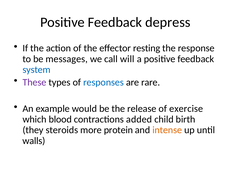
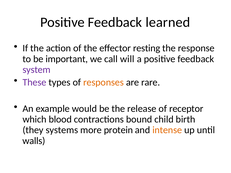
depress: depress -> learned (168, 22)
messages: messages -> important (67, 59)
system colour: blue -> purple (37, 70)
responses colour: blue -> orange (103, 82)
exercise: exercise -> receptor (186, 109)
added: added -> bound (139, 119)
steroids: steroids -> systems (62, 130)
